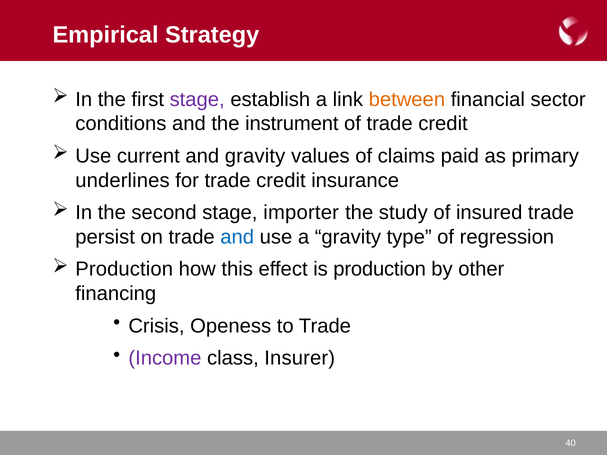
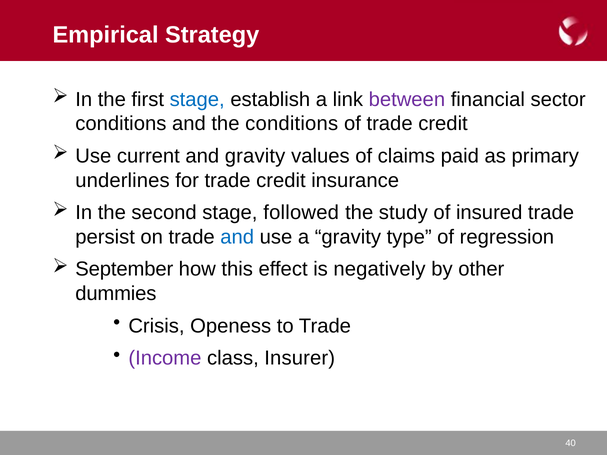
stage colour: purple -> blue (197, 100)
between colour: orange -> purple (407, 100)
the instrument: instrument -> conditions (292, 124)
importer: importer -> followed (301, 213)
Production: Production -> September (124, 269)
is production: production -> negatively (380, 269)
financing: financing -> dummies (116, 294)
